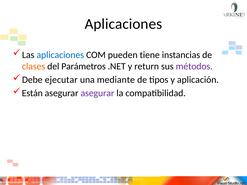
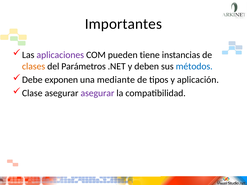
Aplicaciones: Aplicaciones -> Importantes (123, 24)
aplicaciones colour: blue -> purple (60, 55)
return: return -> deben (147, 66)
métodos colour: purple -> blue (194, 66)
ejecutar: ejecutar -> exponen (61, 80)
Están: Están -> Clase (32, 93)
